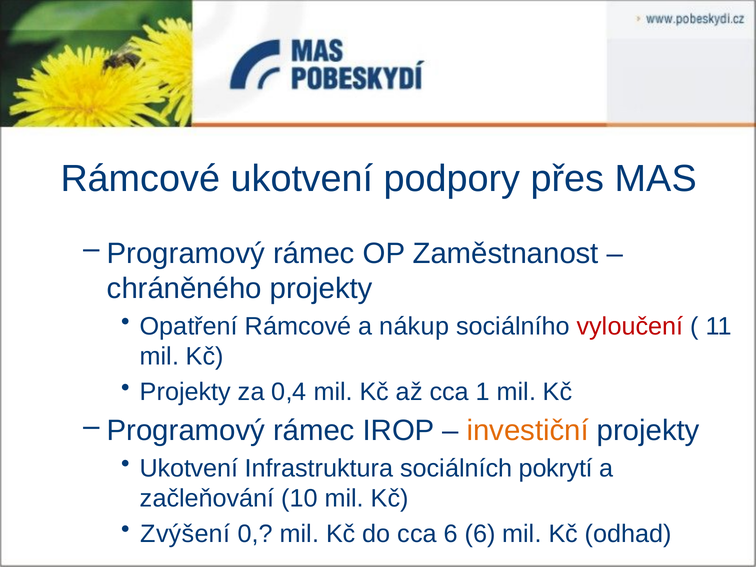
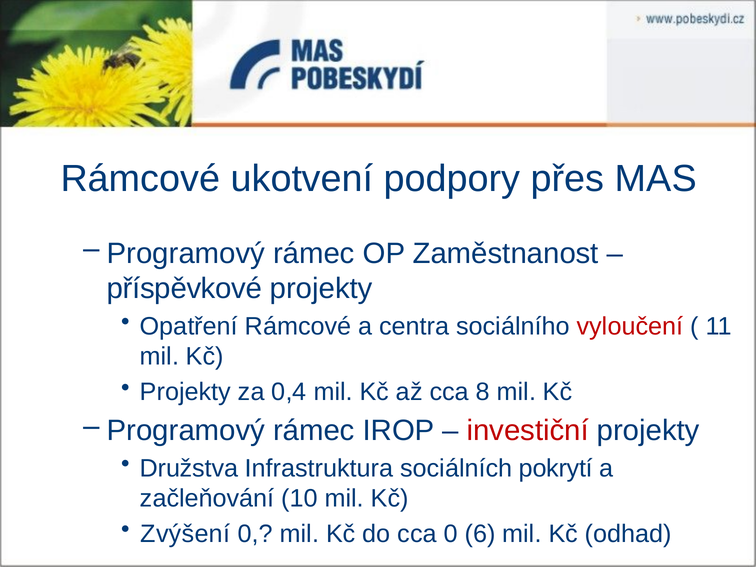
chráněného: chráněného -> příspěvkové (184, 289)
nákup: nákup -> centra (414, 326)
1: 1 -> 8 (483, 392)
investiční colour: orange -> red (528, 431)
Ukotvení: Ukotvení -> Družstva (189, 468)
cca 6: 6 -> 0 (451, 534)
